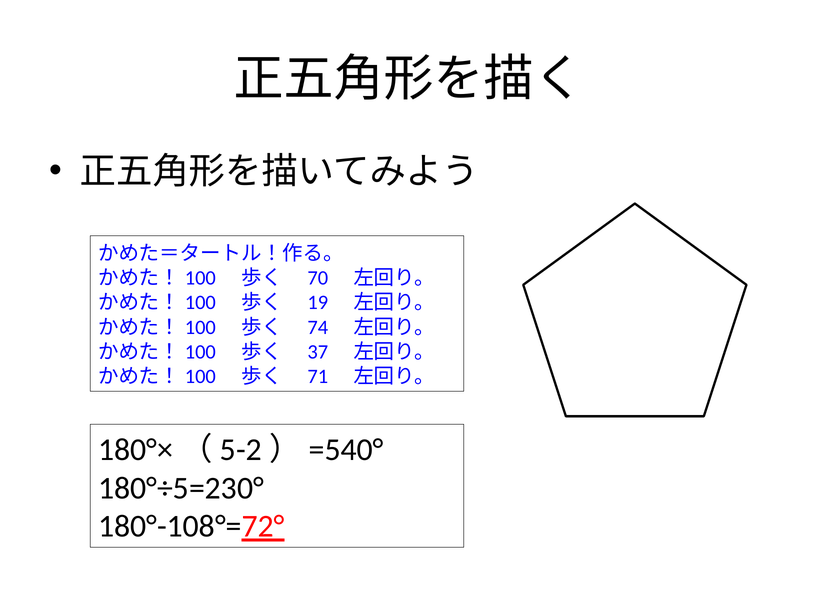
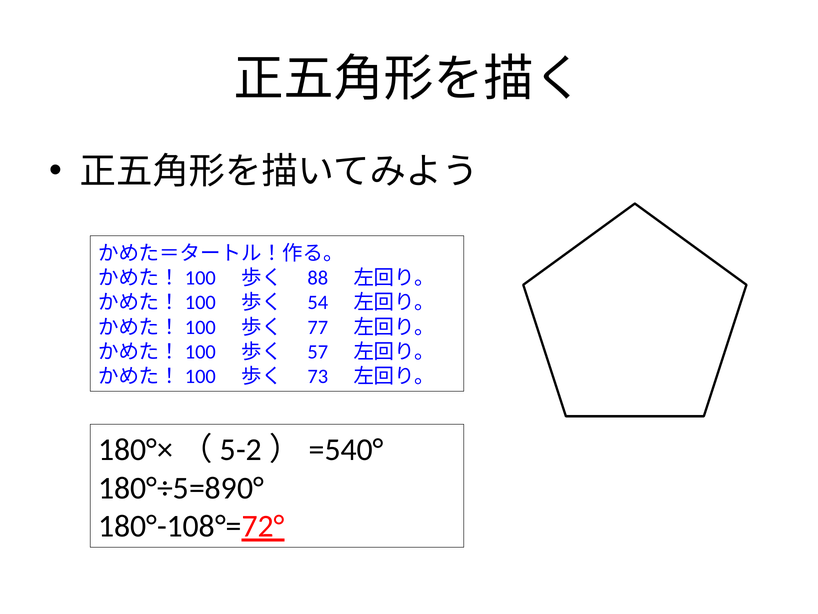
70: 70 -> 88 (318, 278)
19: 19 -> 54 (318, 302)
74: 74 -> 77 (318, 327)
37: 37 -> 57 (318, 352)
71: 71 -> 73 (318, 376)
180°÷5=230°: 180°÷5=230° -> 180°÷5=890° (181, 488)
